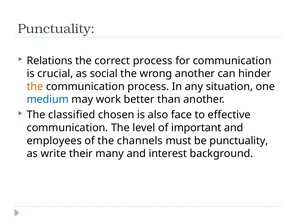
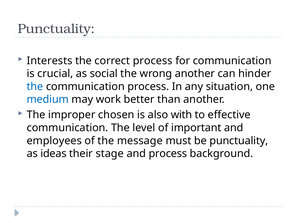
Relations: Relations -> Interests (50, 61)
the colour: orange -> blue (35, 86)
classified: classified -> improper (72, 115)
face: face -> with (182, 115)
channels: channels -> message (140, 141)
write: write -> ideas (54, 153)
many: many -> stage (110, 153)
and interest: interest -> process (168, 153)
